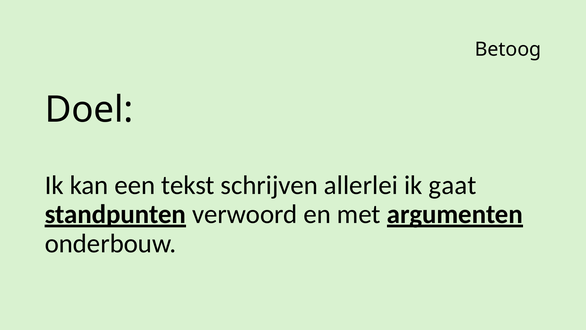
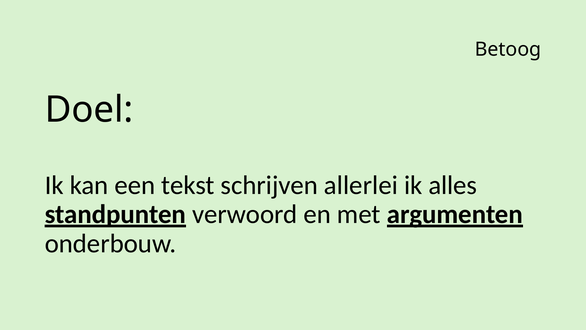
gaat: gaat -> alles (453, 185)
